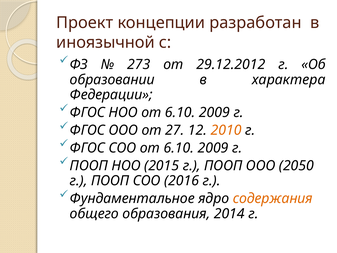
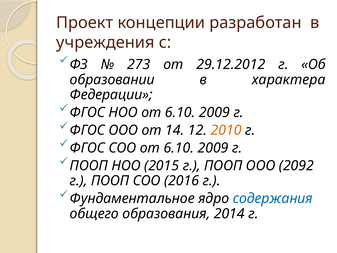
иноязычной: иноязычной -> учреждения (105, 42)
27: 27 -> 14 (175, 130)
2050: 2050 -> 2092 (296, 165)
содержания colour: orange -> blue (273, 198)
